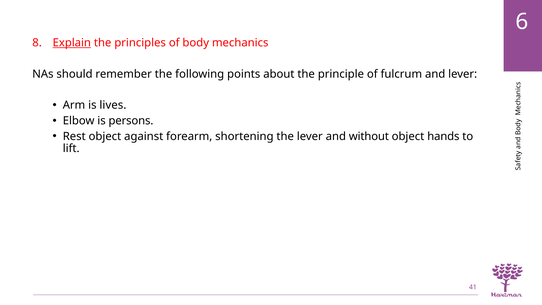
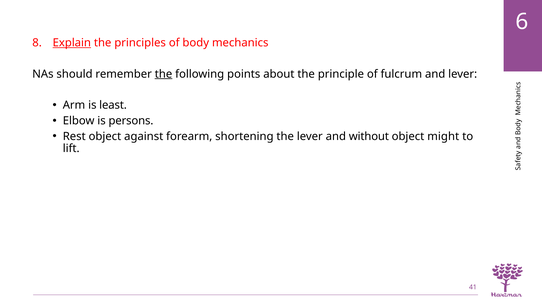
the underline: none -> present (164, 74)
lives: lives -> least (113, 105)
hands: hands -> might (443, 136)
